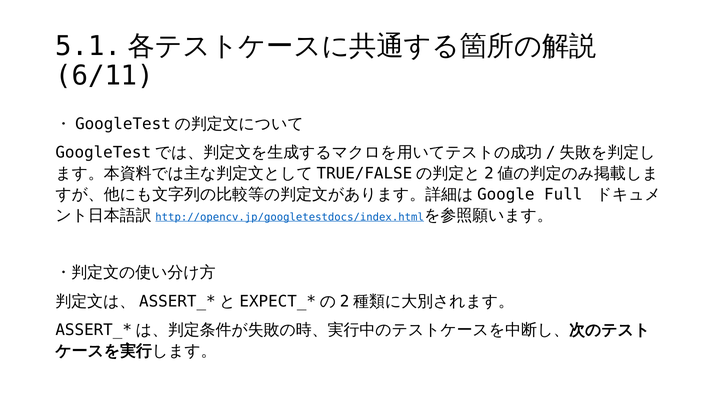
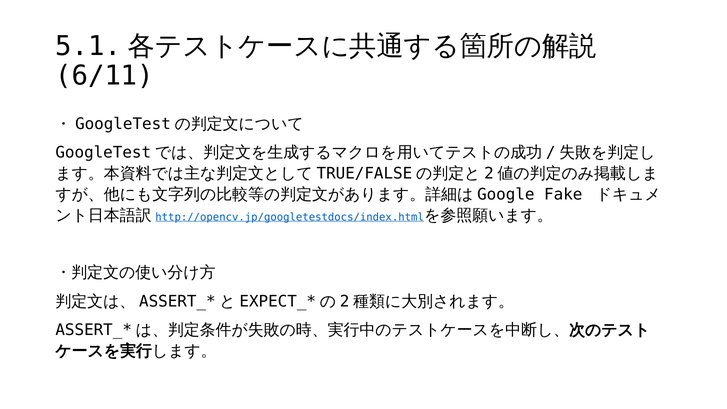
Full: Full -> Fake (563, 195)
